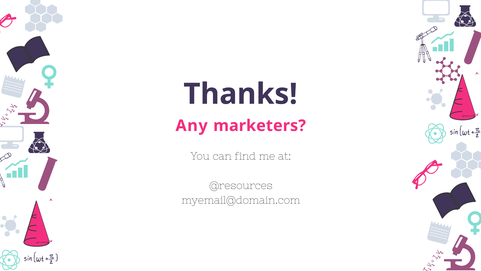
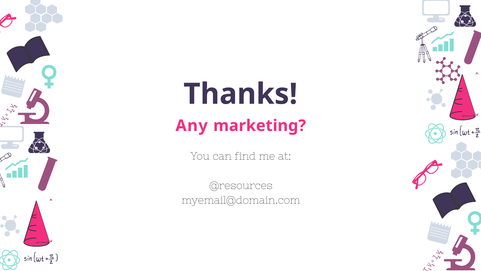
marketers: marketers -> marketing (260, 125)
